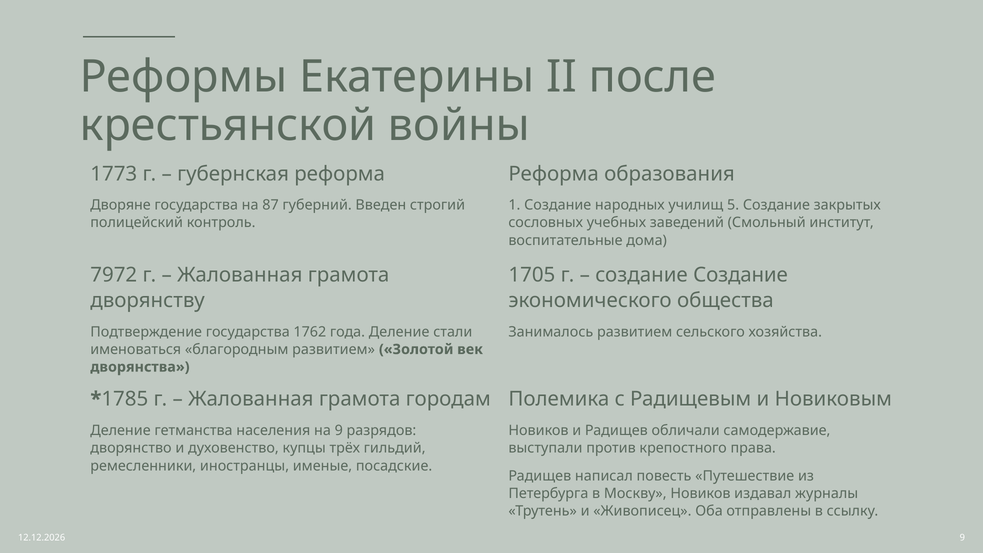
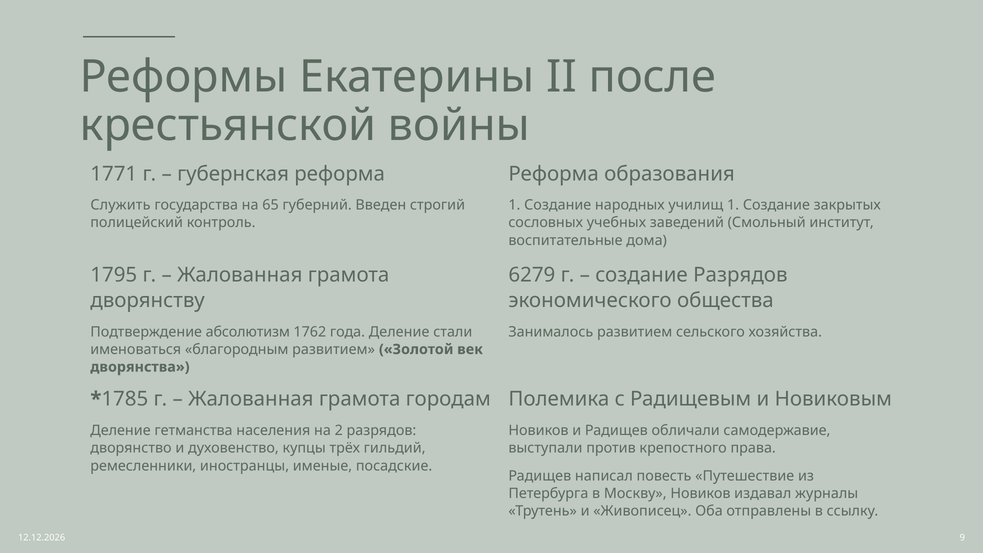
1773: 1773 -> 1771 (114, 174)
Дворяне: Дворяне -> Служить (120, 205)
87: 87 -> 65 (271, 205)
училищ 5: 5 -> 1 (733, 205)
7972: 7972 -> 1795 (114, 275)
1705: 1705 -> 6279 (532, 275)
создание Создание: Создание -> Разрядов (740, 275)
Подтверждение государства: государства -> абсолютизм (248, 332)
на 9: 9 -> 2 (339, 431)
